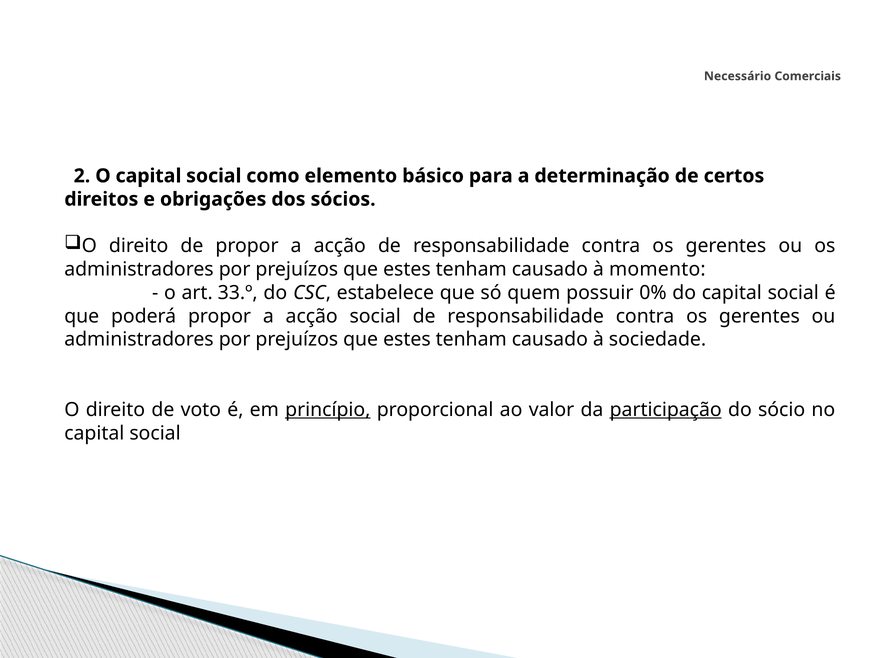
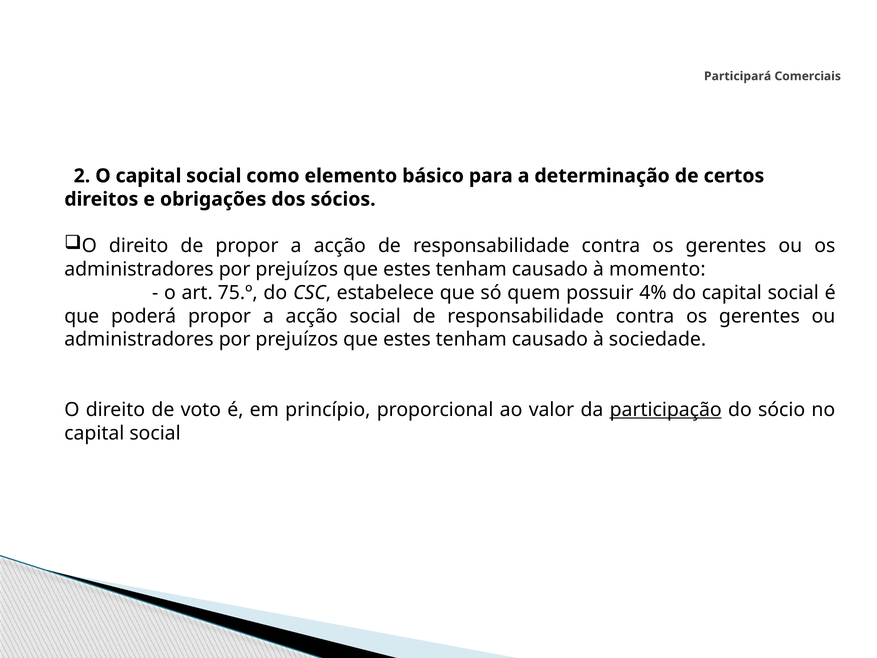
Necessário: Necessário -> Participará (738, 76)
33.º: 33.º -> 75.º (238, 293)
0%: 0% -> 4% (653, 293)
princípio underline: present -> none (328, 410)
